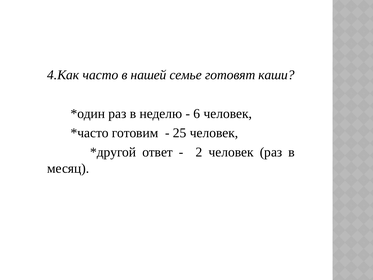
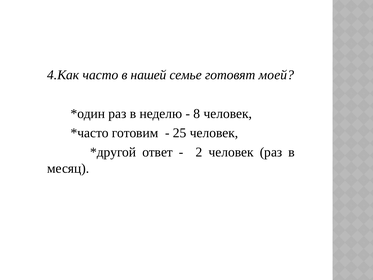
каши: каши -> моей (276, 75)
6: 6 -> 8 (197, 113)
